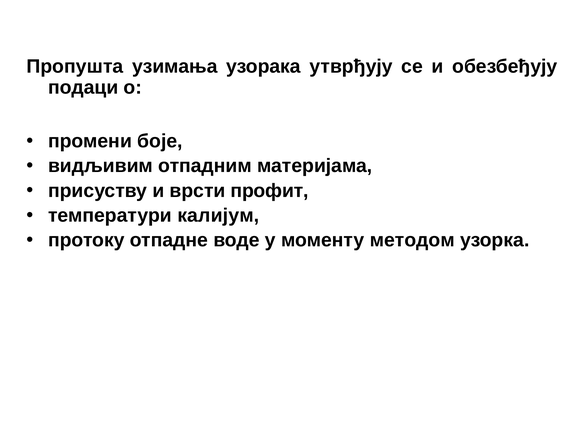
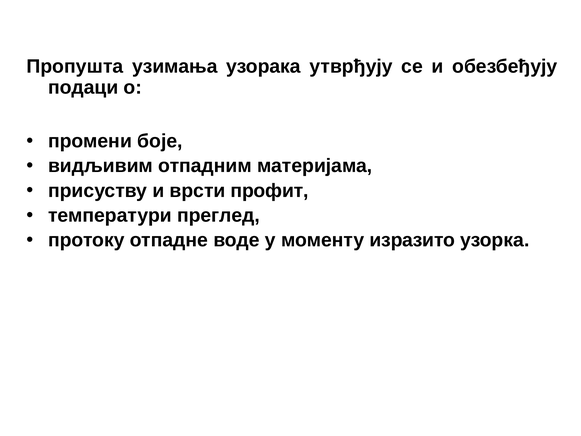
калијум: калијум -> преглед (218, 215)
методом: методом -> изразито (412, 240)
